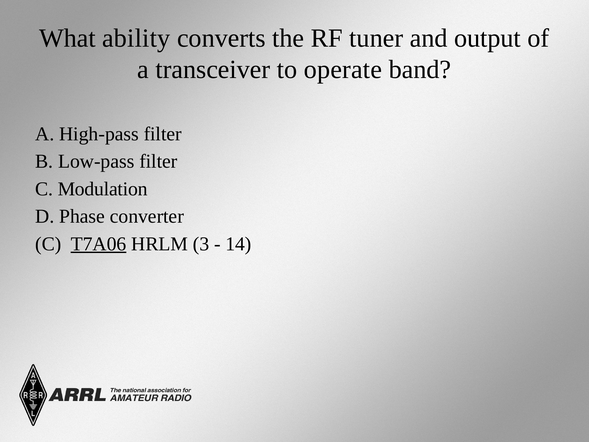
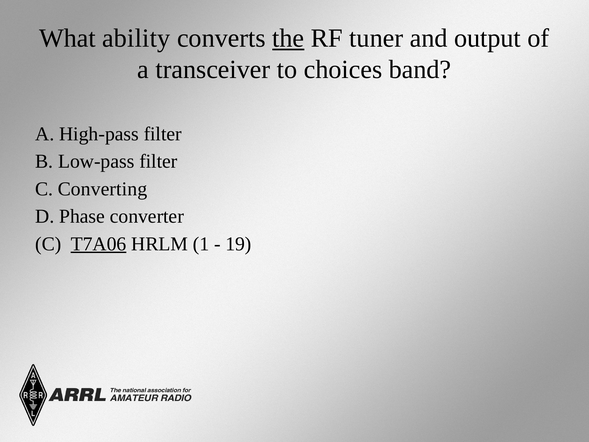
the underline: none -> present (288, 38)
operate: operate -> choices (343, 70)
Modulation: Modulation -> Converting (102, 189)
3: 3 -> 1 (201, 244)
14: 14 -> 19 (238, 244)
